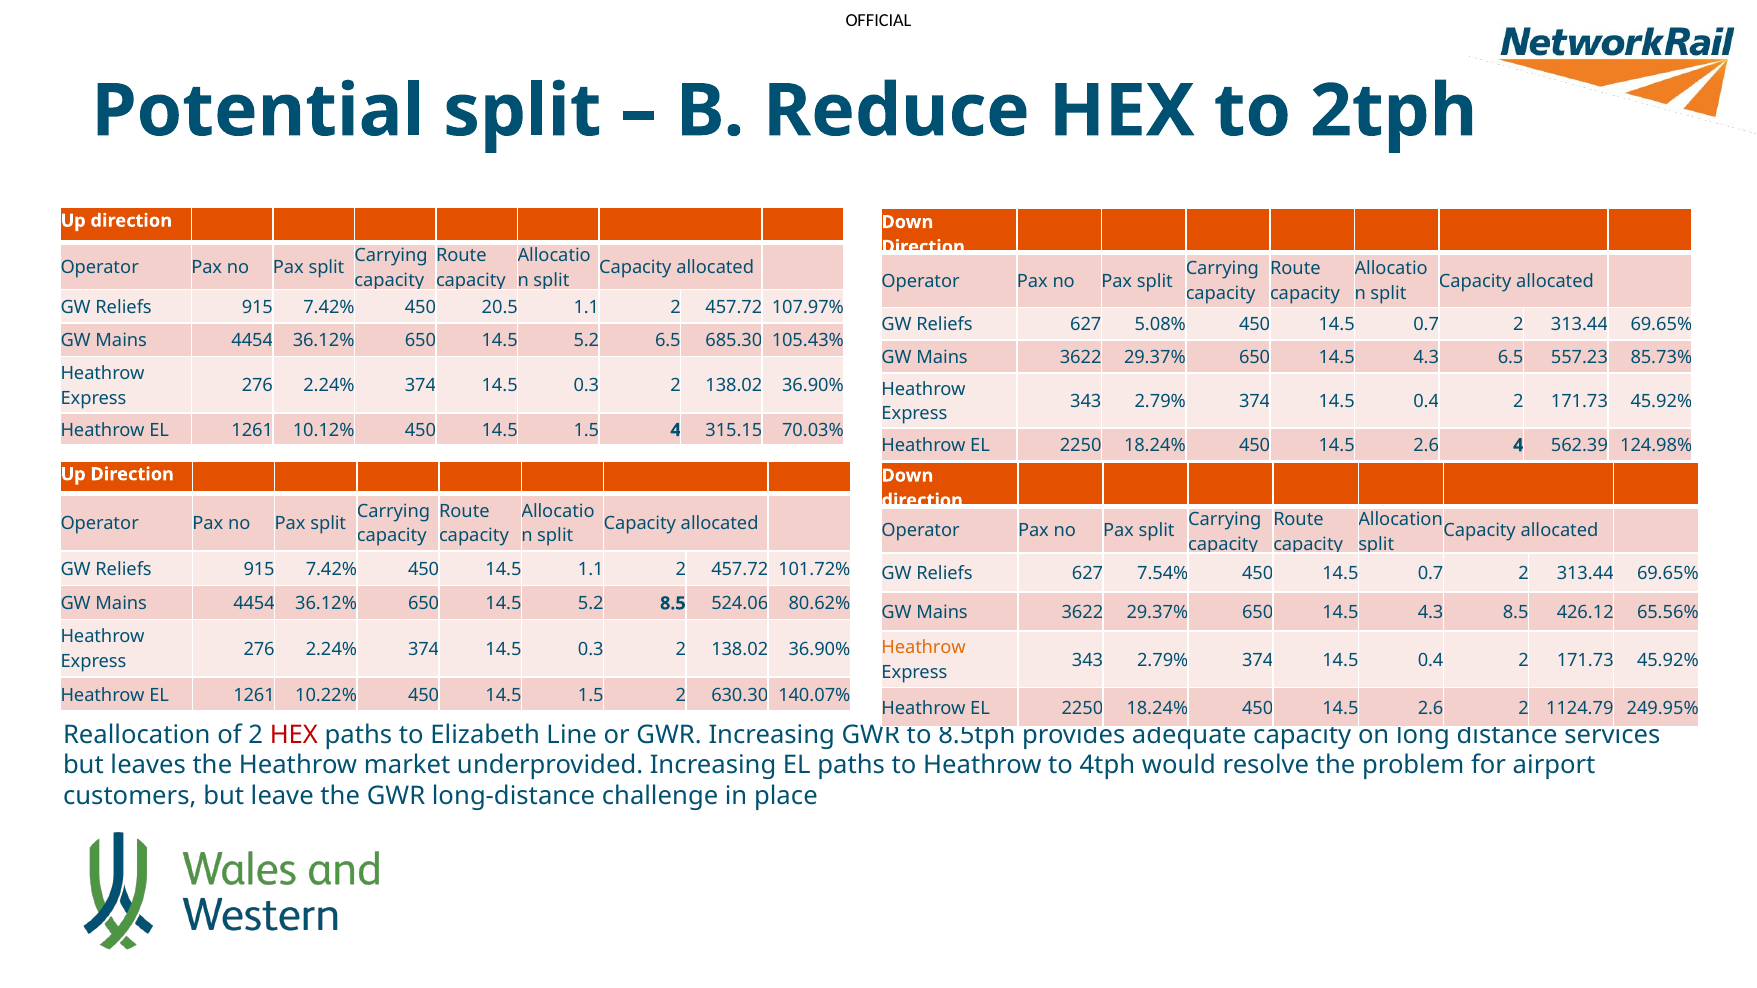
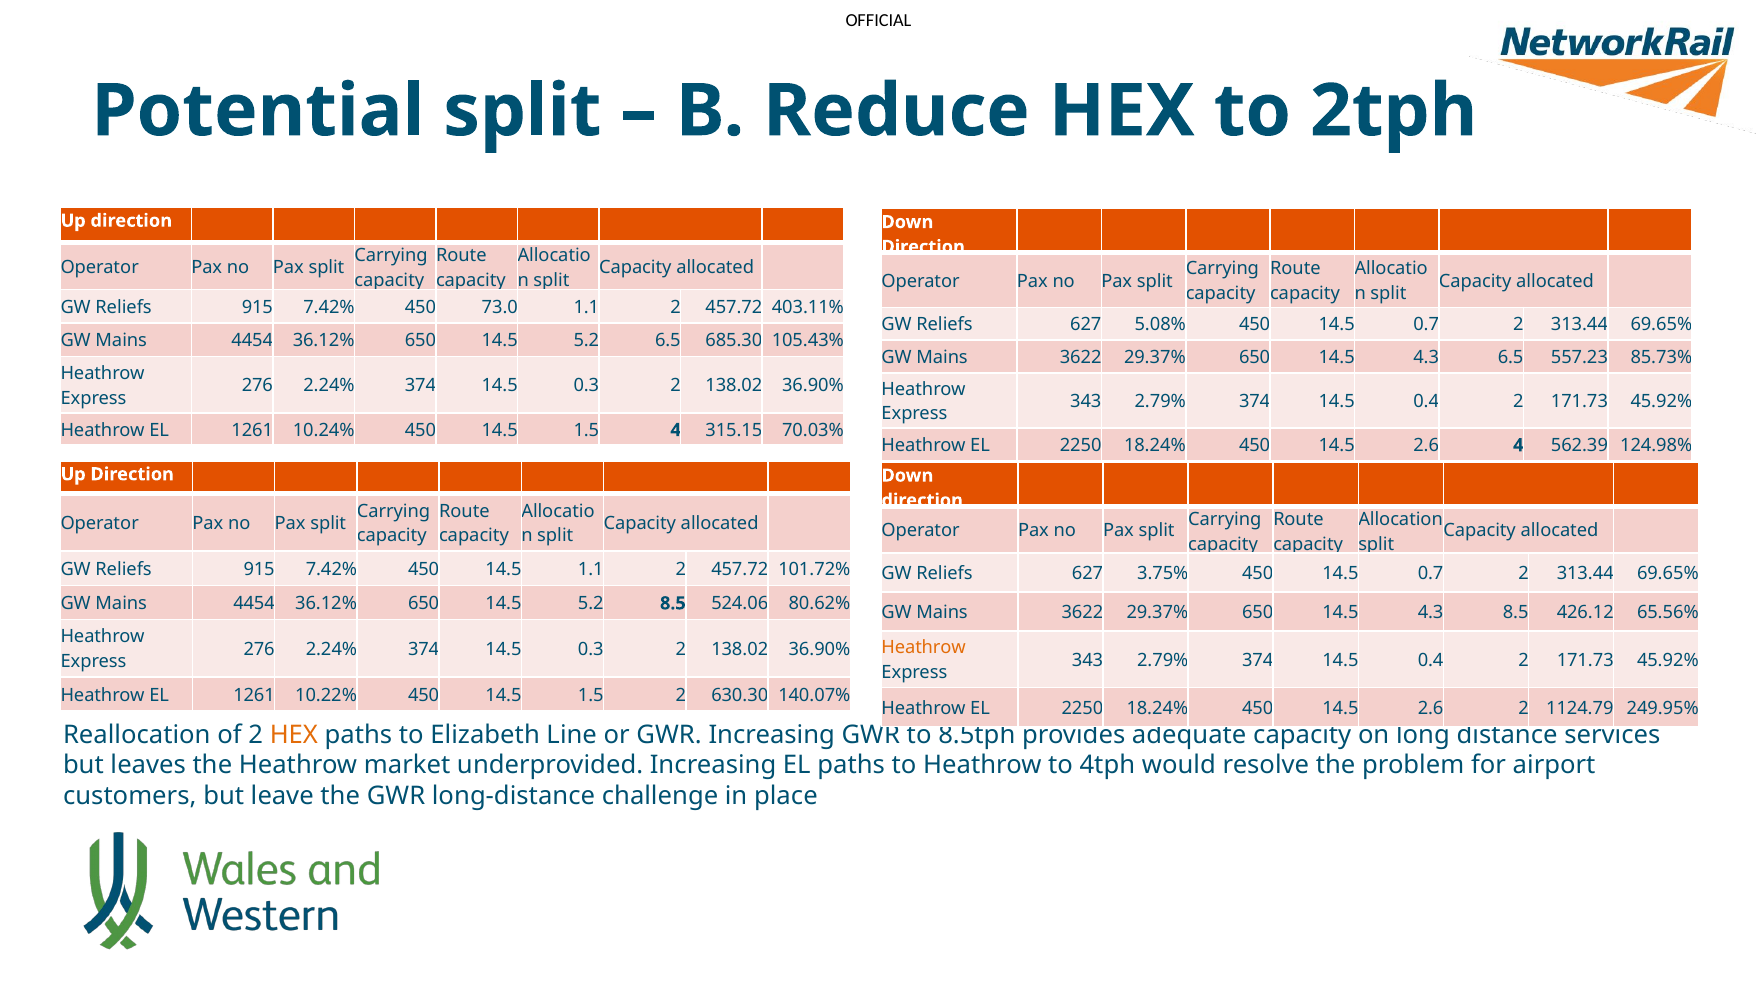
20.5: 20.5 -> 73.0 (500, 307)
107.97%: 107.97% -> 403.11% (808, 307)
10.12%: 10.12% -> 10.24% (324, 430)
7.54%: 7.54% -> 3.75% (1163, 574)
HEX colour: red -> orange (294, 735)
